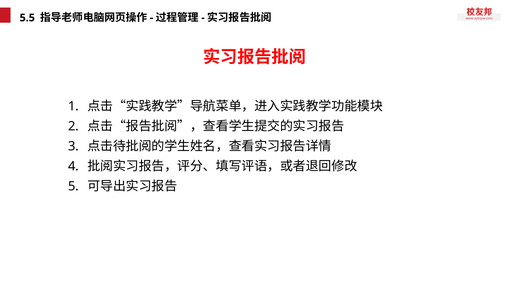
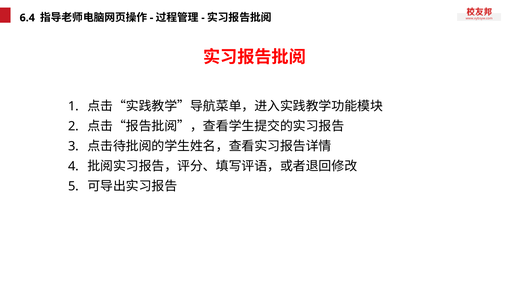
5.5: 5.5 -> 6.4 (27, 18)
